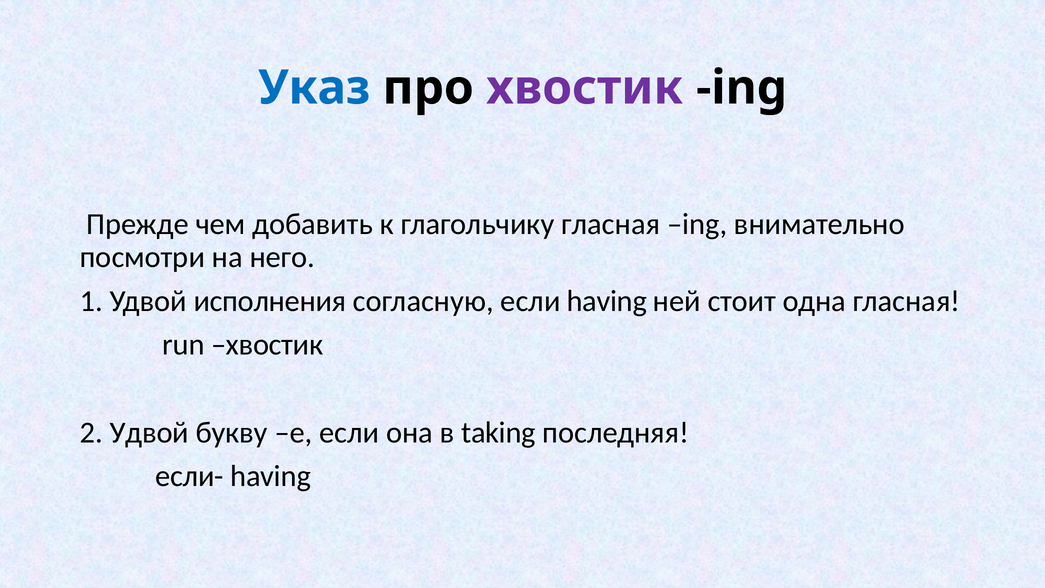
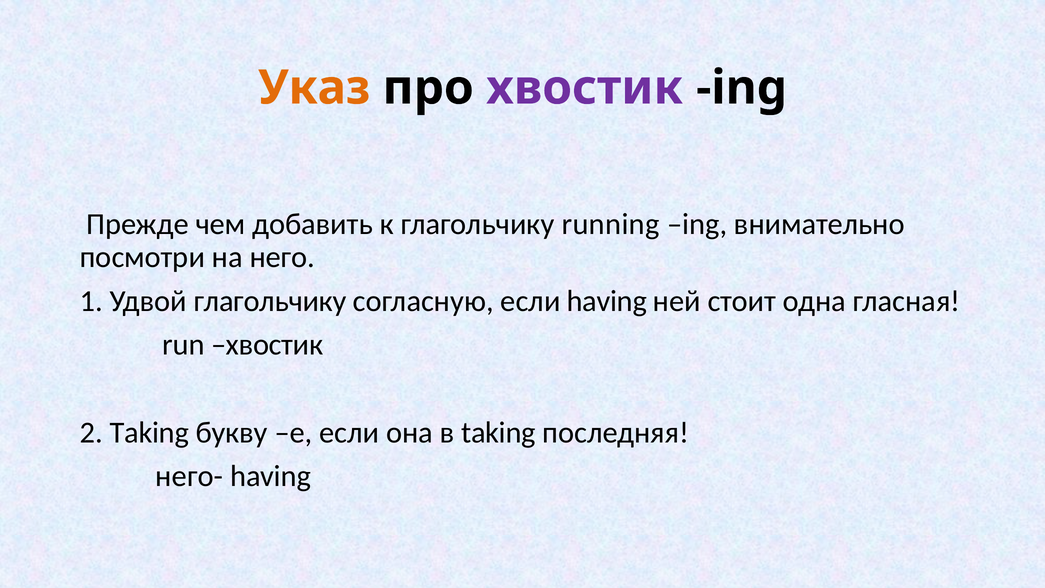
Указ colour: blue -> orange (314, 88)
глагольчику гласная: гласная -> running (611, 224)
Удвой исполнения: исполнения -> глагольчику (270, 301)
2 Удвой: Удвой -> Taking (149, 432)
если-: если- -> него- (189, 476)
